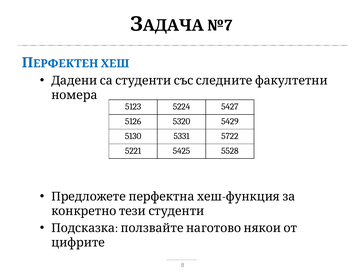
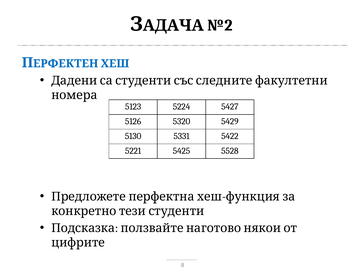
№7: №7 -> №2 (220, 25)
5722: 5722 -> 5422 (230, 136)
